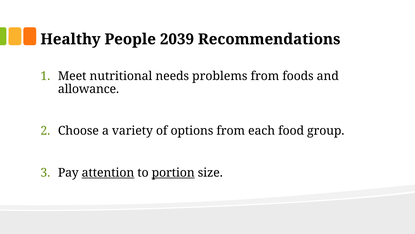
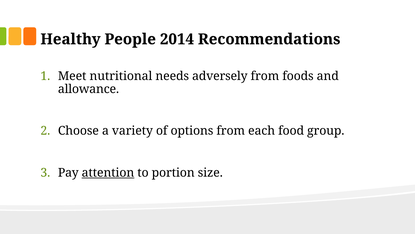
2039: 2039 -> 2014 (177, 39)
problems: problems -> adversely (220, 76)
portion underline: present -> none (173, 172)
